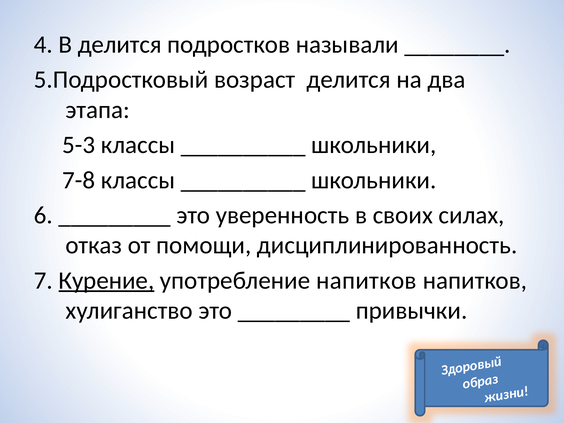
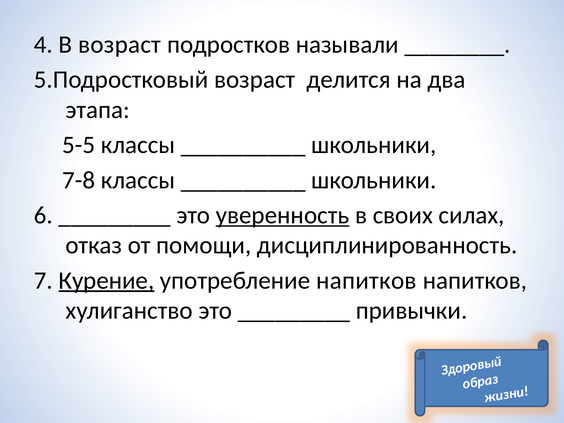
В делится: делится -> возраст (120, 45)
5-3: 5-3 -> 5-5 (79, 145)
уверенность underline: none -> present (283, 215)
